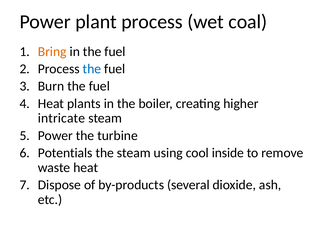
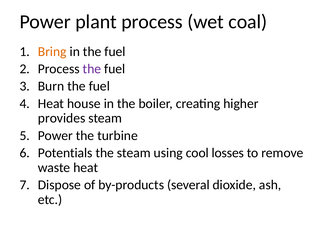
the colour: blue -> purple (92, 69)
plants: plants -> house (84, 103)
intricate: intricate -> provides (62, 118)
inside: inside -> losses (228, 153)
